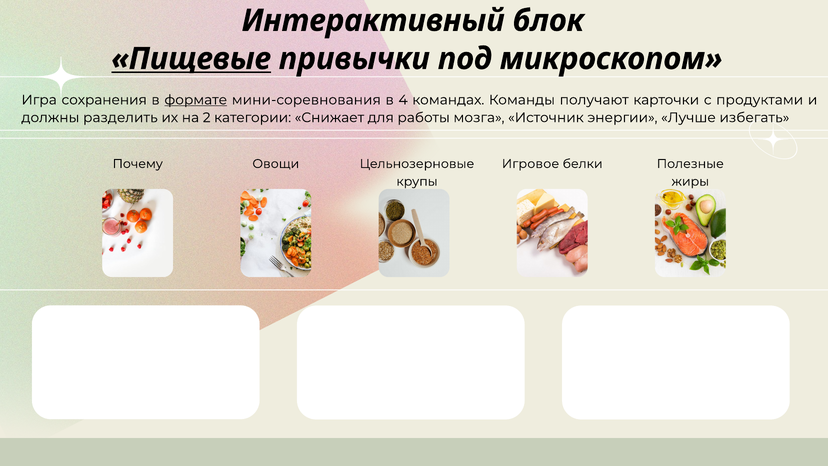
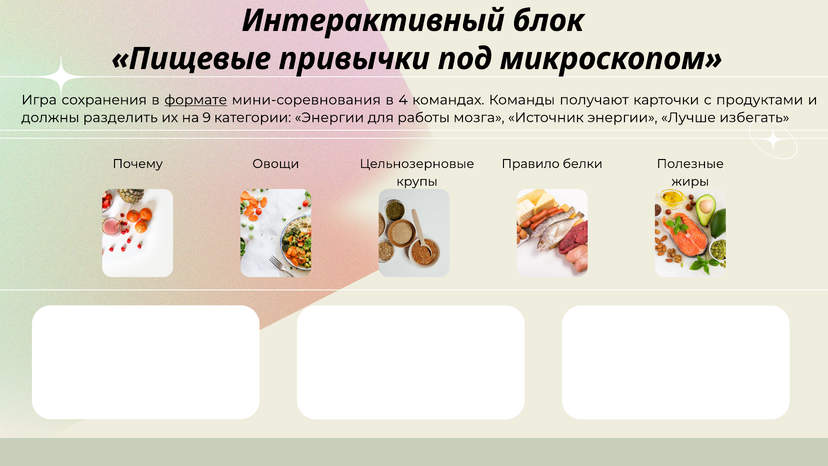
Пищевые underline: present -> none (191, 59)
2: 2 -> 9 (207, 118)
категории Снижает: Снижает -> Энергии (329, 118)
Игровое: Игровое -> Правило (531, 164)
